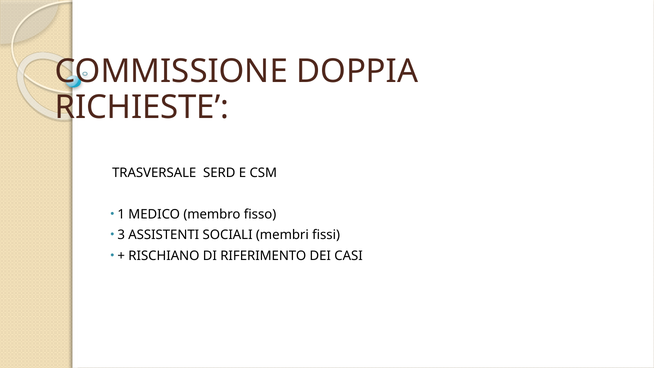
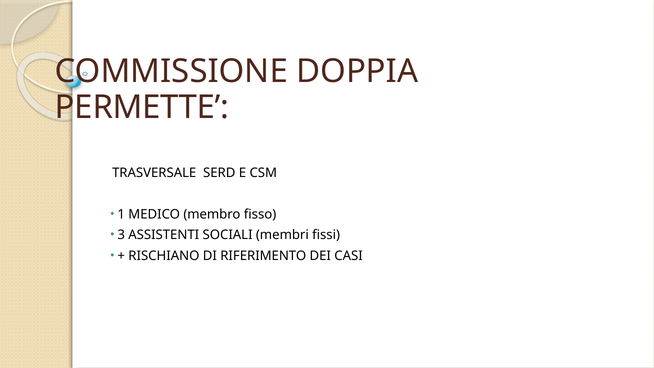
RICHIESTE: RICHIESTE -> PERMETTE (142, 107)
